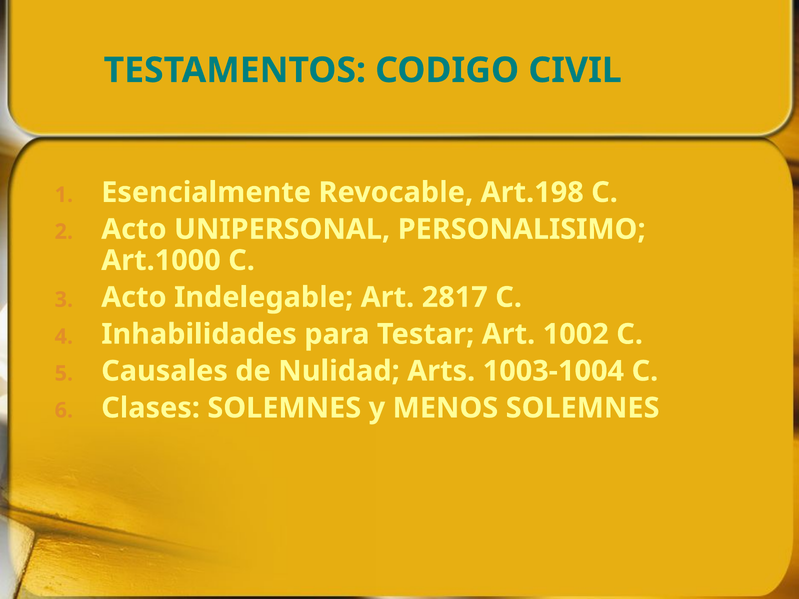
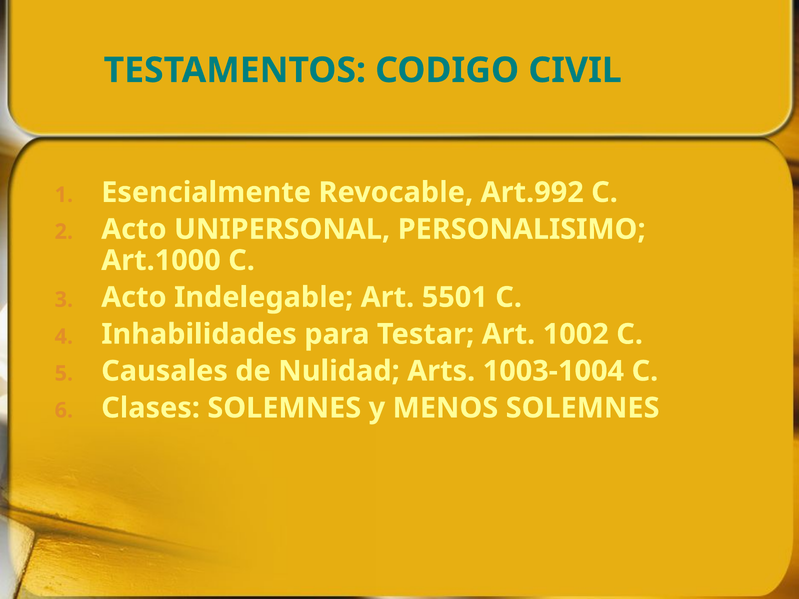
Art.198: Art.198 -> Art.992 (532, 192)
2817: 2817 -> 5501 (455, 297)
